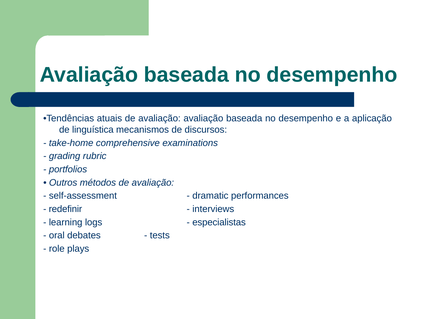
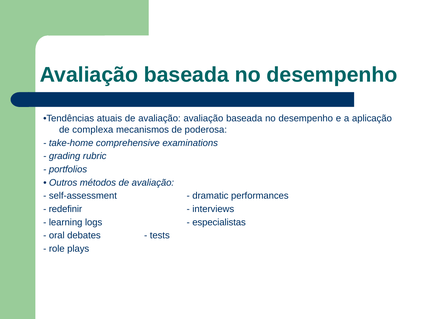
linguística: linguística -> complexa (93, 130)
discursos: discursos -> poderosa (206, 130)
